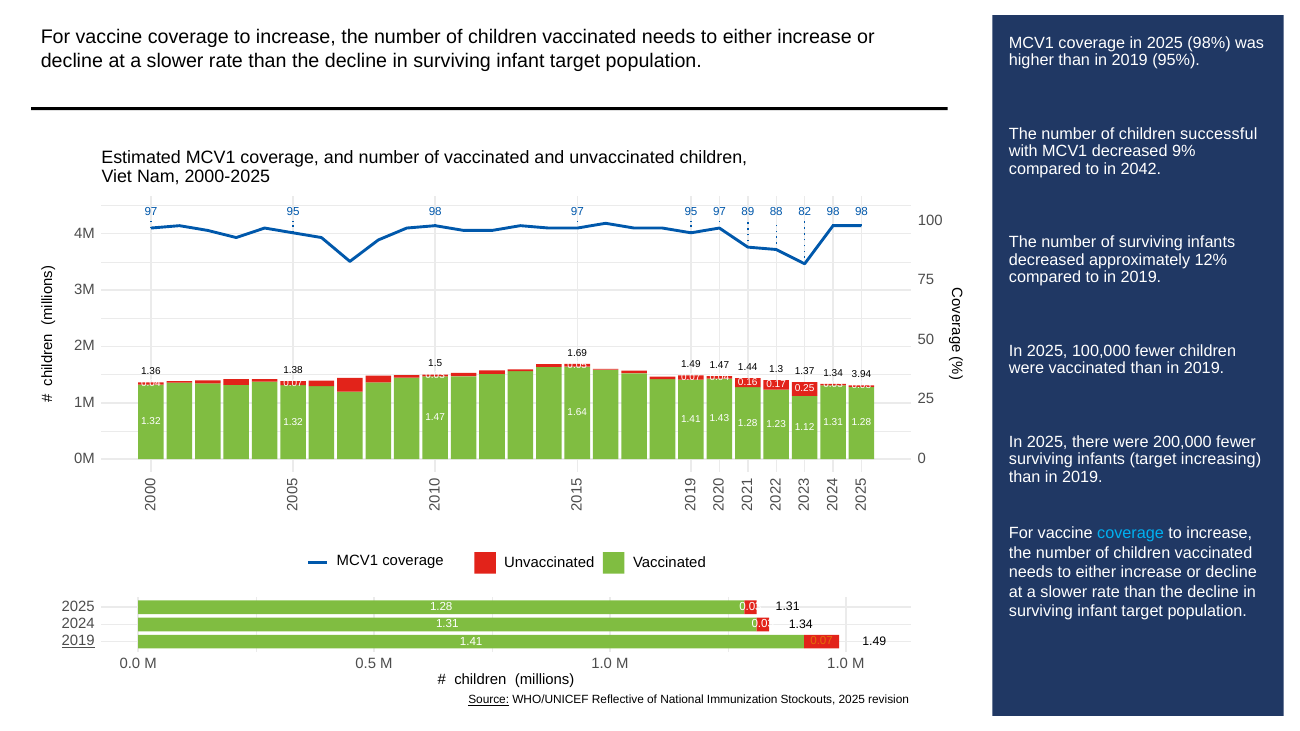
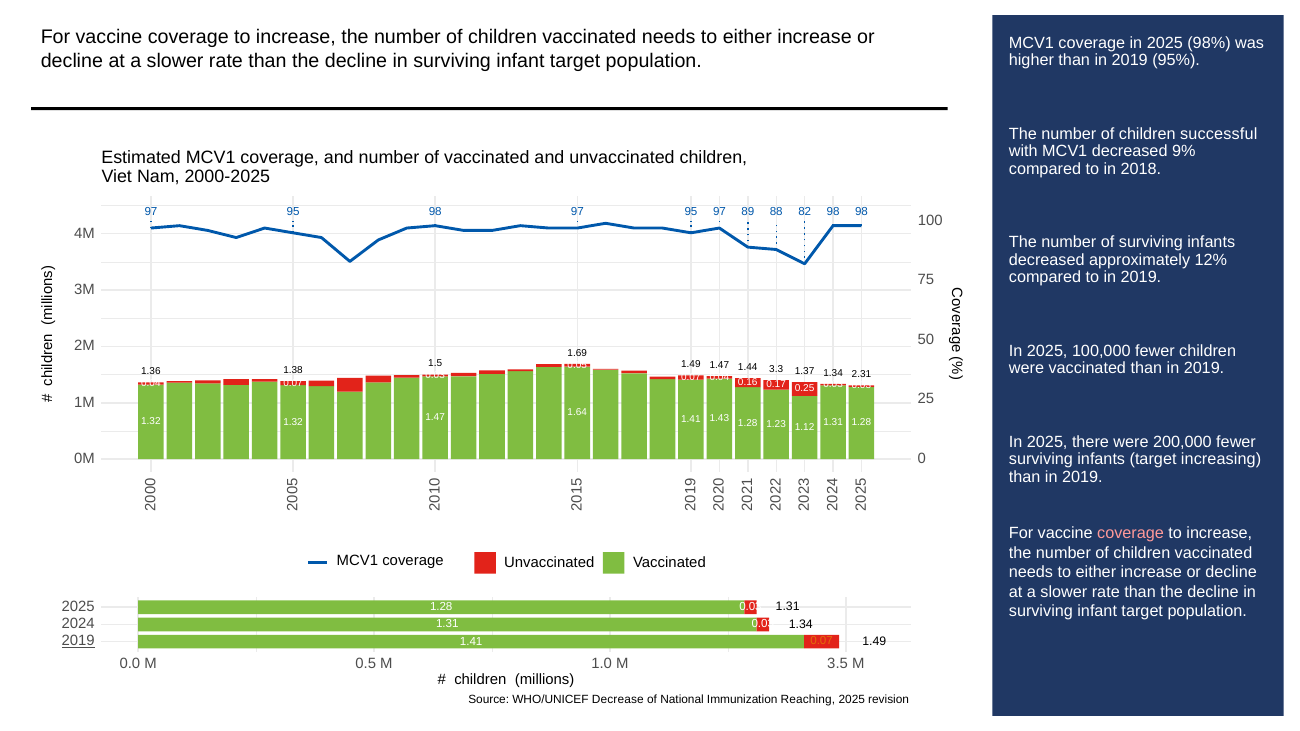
2042: 2042 -> 2018 (1141, 169)
1.3: 1.3 -> 3.3 (776, 369)
3.94: 3.94 -> 2.31 (861, 374)
coverage colour: light blue -> pink (1131, 533)
1.0 M 1.0: 1.0 -> 3.5 (838, 664)
Source underline: present -> none (489, 700)
Reflective: Reflective -> Decrease (618, 700)
Stockouts: Stockouts -> Reaching (808, 700)
